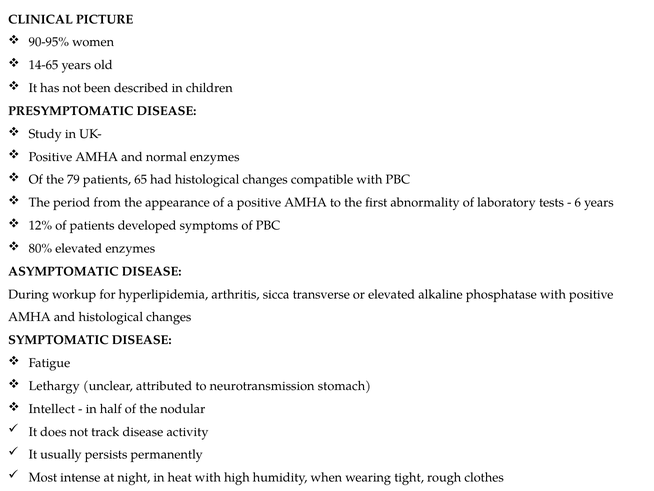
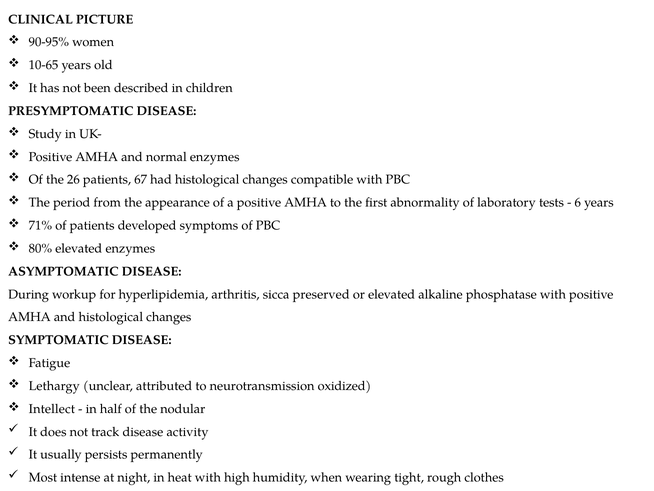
14-65: 14-65 -> 10-65 (44, 65)
79: 79 -> 26 (73, 180)
65: 65 -> 67 (141, 180)
12%: 12% -> 71% (40, 225)
transverse: transverse -> preserved (321, 294)
stomach: stomach -> oxidized (344, 386)
